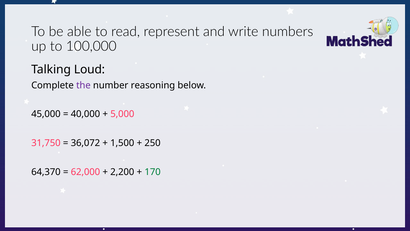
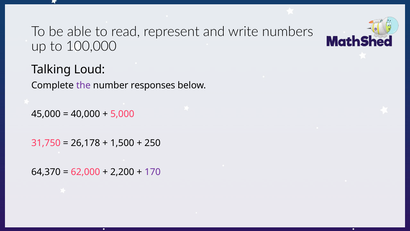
reasoning: reasoning -> responses (153, 85)
36,072: 36,072 -> 26,178 (85, 143)
170 colour: green -> purple (153, 172)
